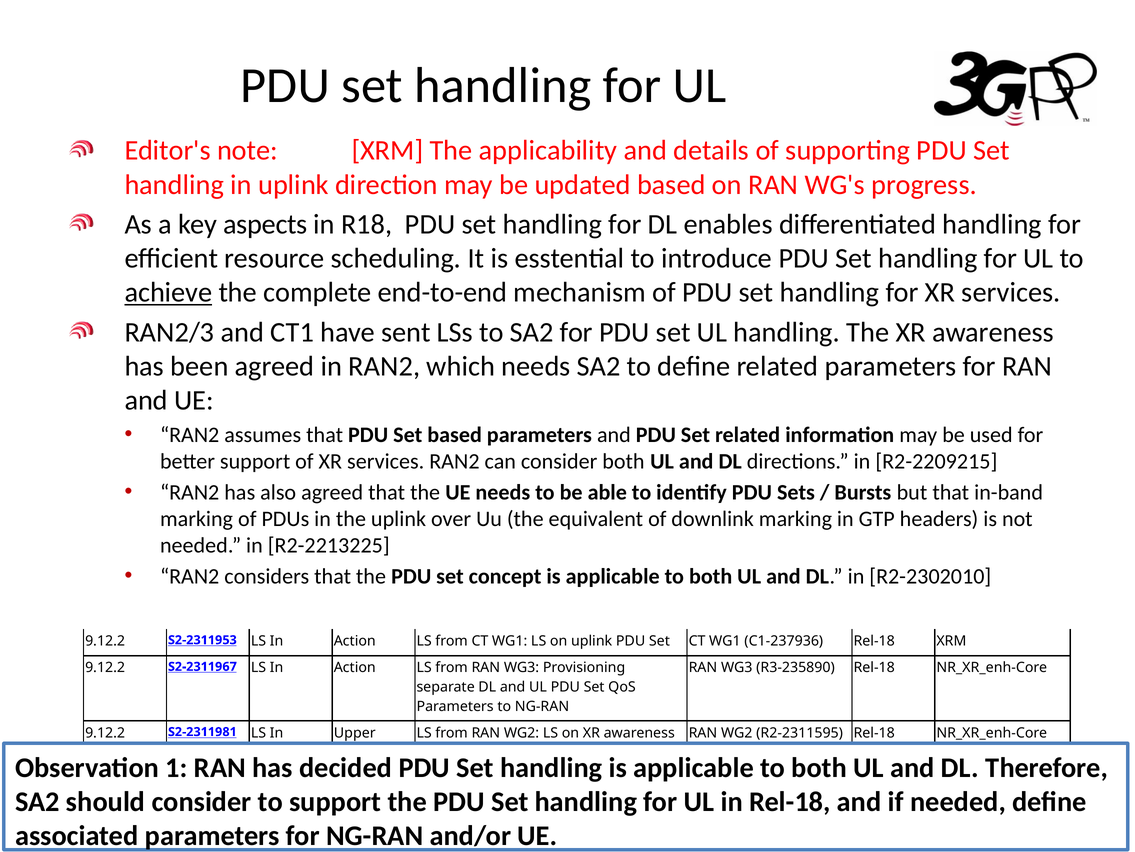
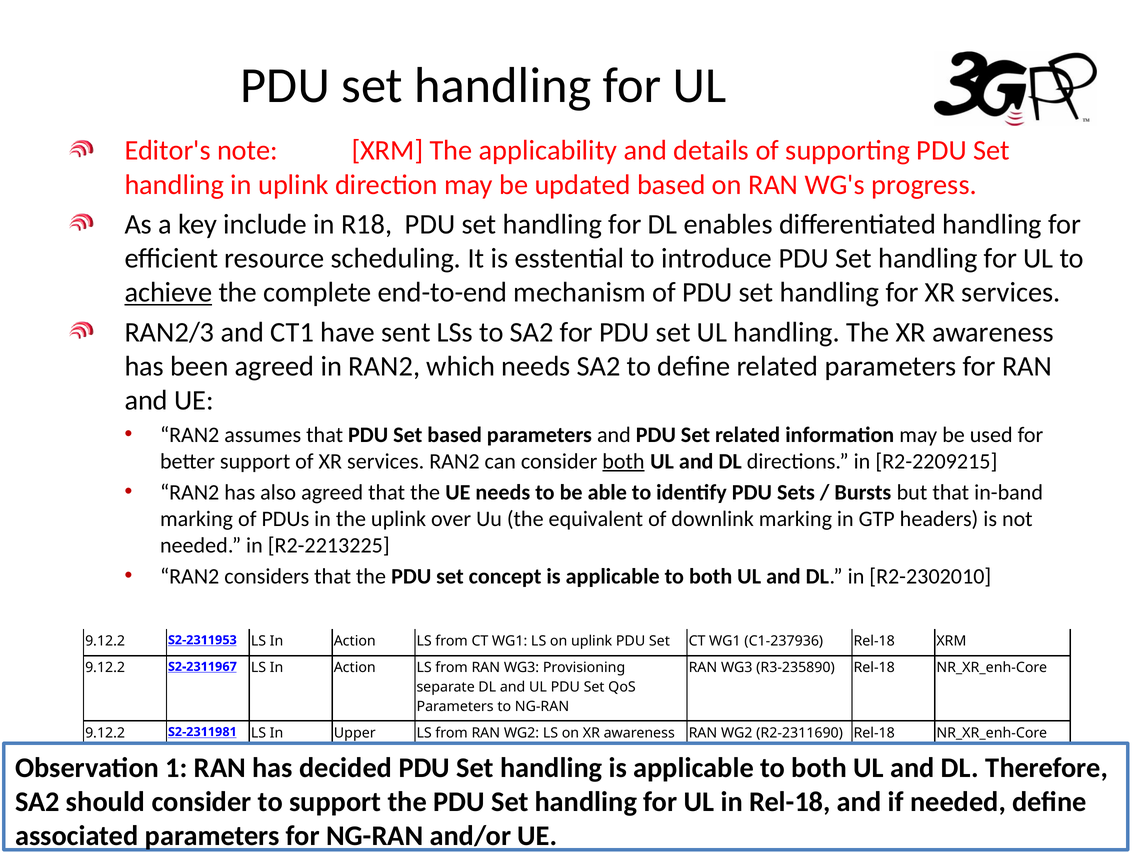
aspects: aspects -> include (265, 224)
both underline: none -> present (623, 461)
R2-2311595: R2-2311595 -> R2-2311690 (800, 732)
